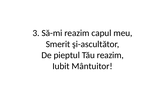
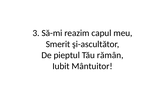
Tău reazim: reazim -> rămân (110, 55)
